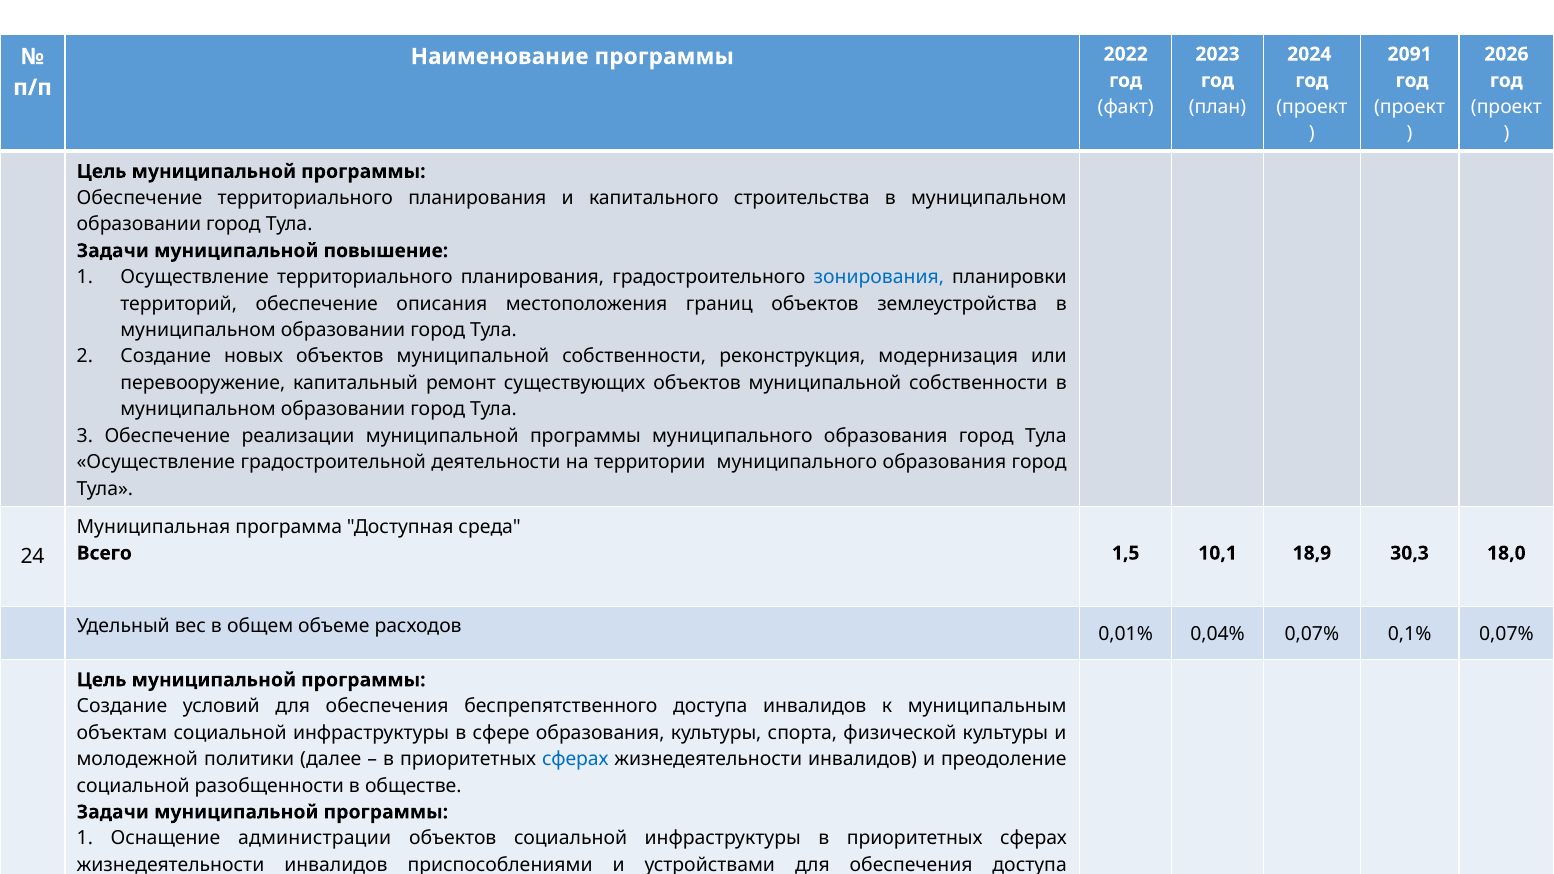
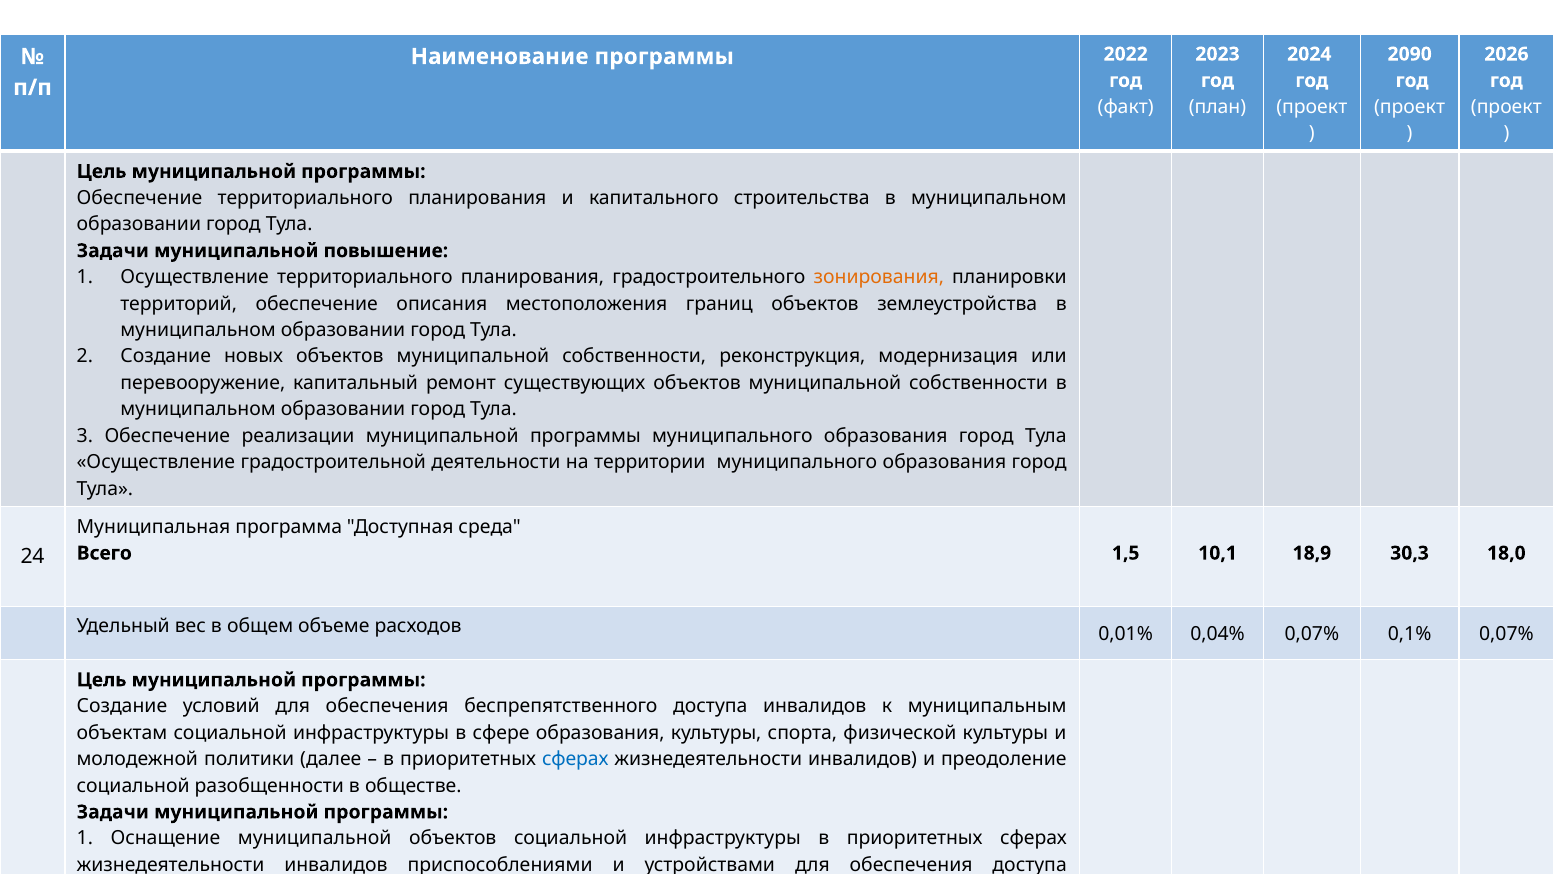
2091: 2091 -> 2090 (1410, 54)
зонирования colour: blue -> orange (879, 277)
Оснащение администрации: администрации -> муниципальной (315, 839)
